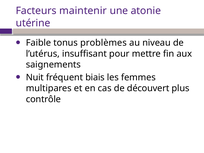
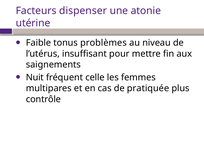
maintenir: maintenir -> dispenser (83, 11)
biais: biais -> celle (95, 77)
découvert: découvert -> pratiquée (148, 88)
